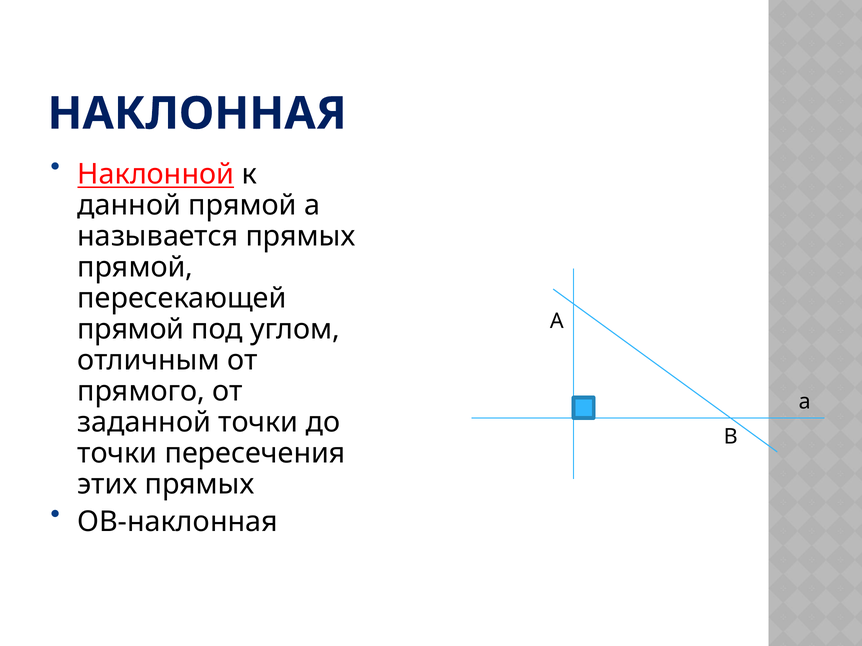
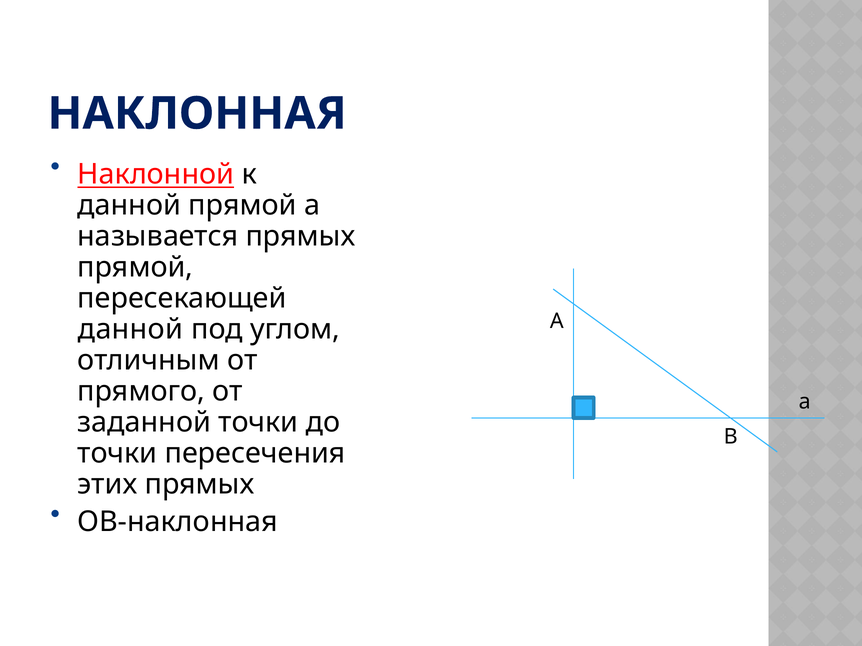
прямой: прямой -> данной (130, 329)
